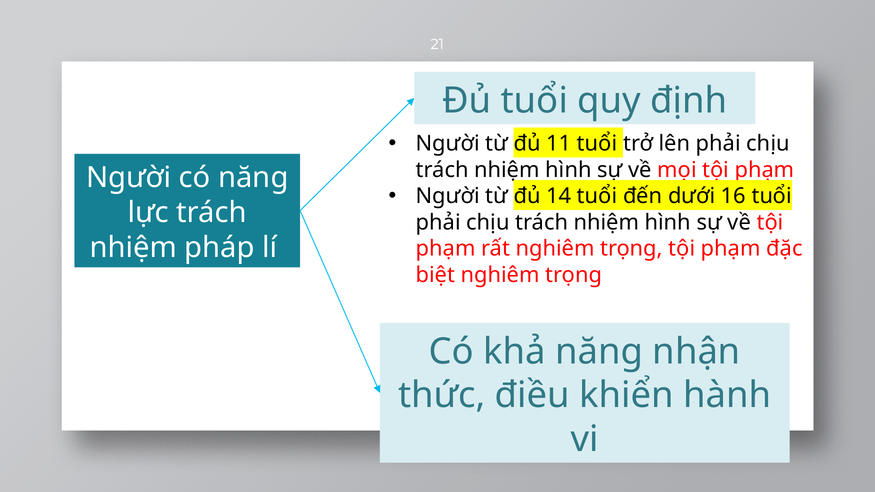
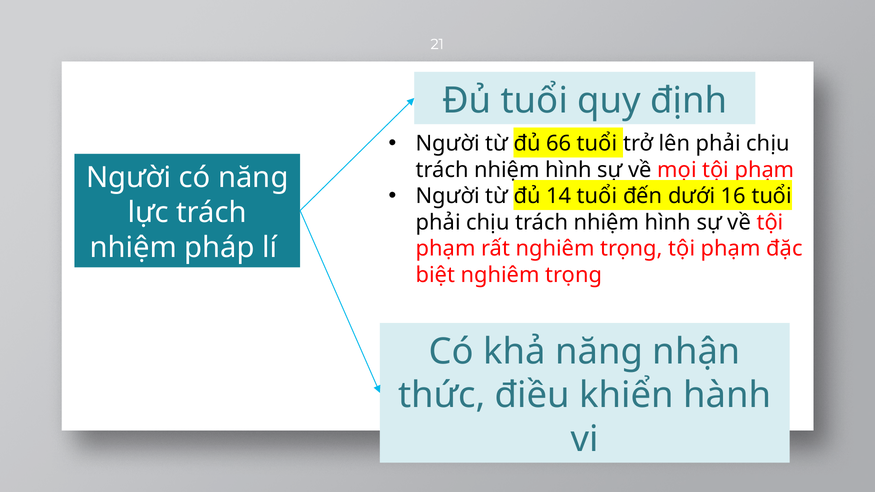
11: 11 -> 66 (559, 144)
